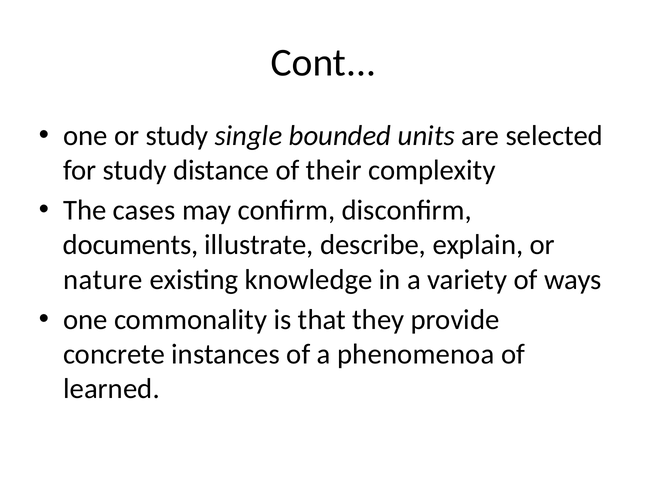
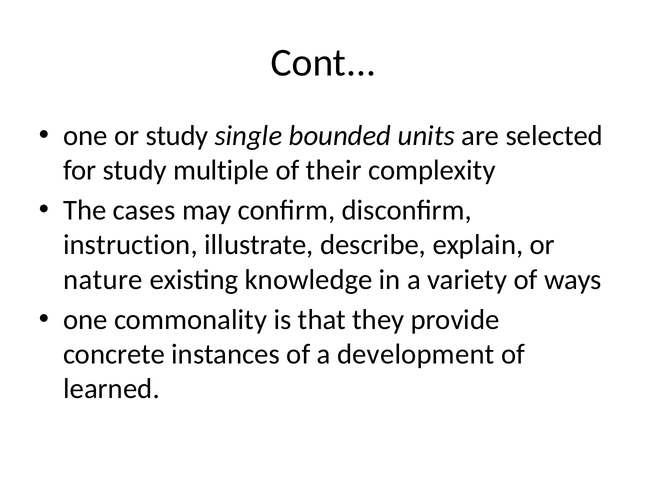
distance: distance -> multiple (221, 170)
documents: documents -> instruction (130, 245)
phenomenoa: phenomenoa -> development (416, 355)
